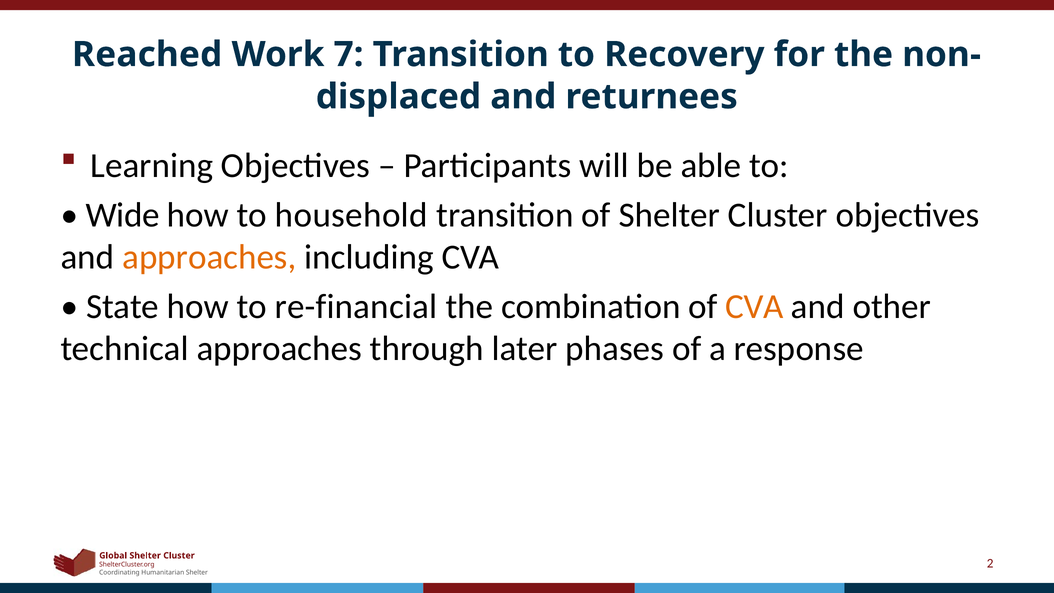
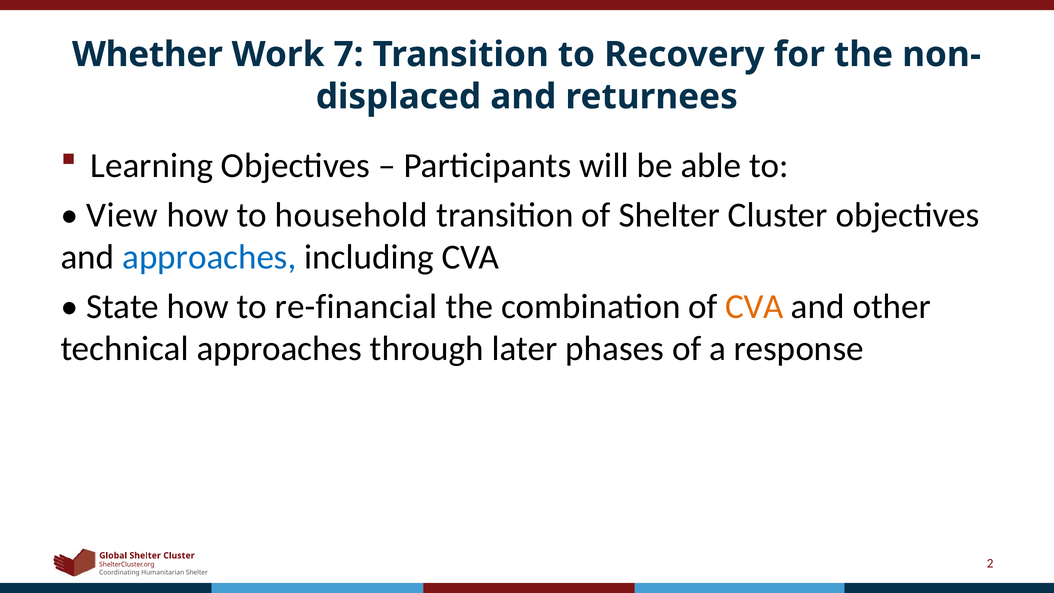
Reached: Reached -> Whether (147, 55)
Wide: Wide -> View (122, 215)
approaches colour: orange -> blue (209, 257)
